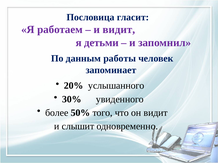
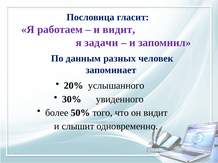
детьми: детьми -> задачи (101, 43)
работы: работы -> разных (120, 59)
